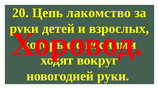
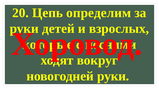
лакомство: лакомство -> определим (99, 13)
